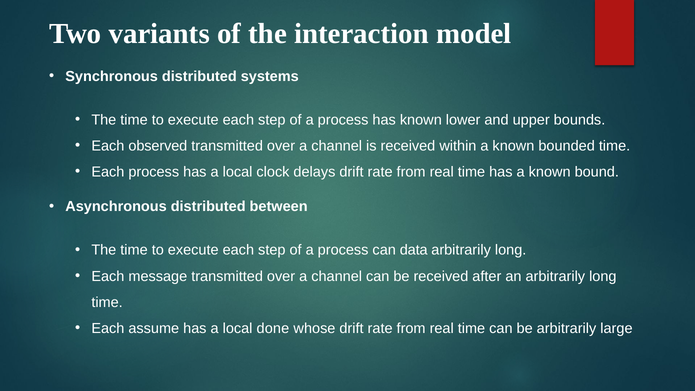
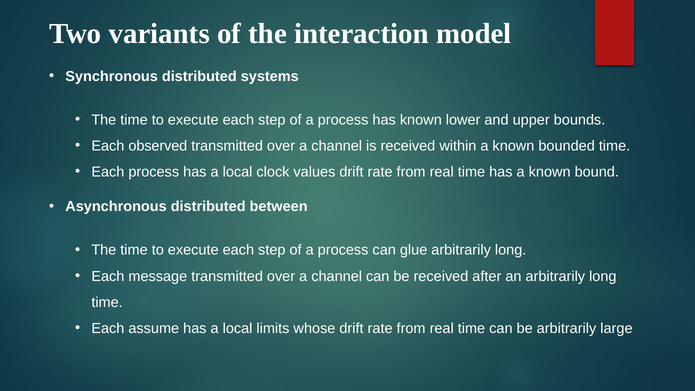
delays: delays -> values (314, 172)
data: data -> glue (414, 250)
done: done -> limits (273, 328)
